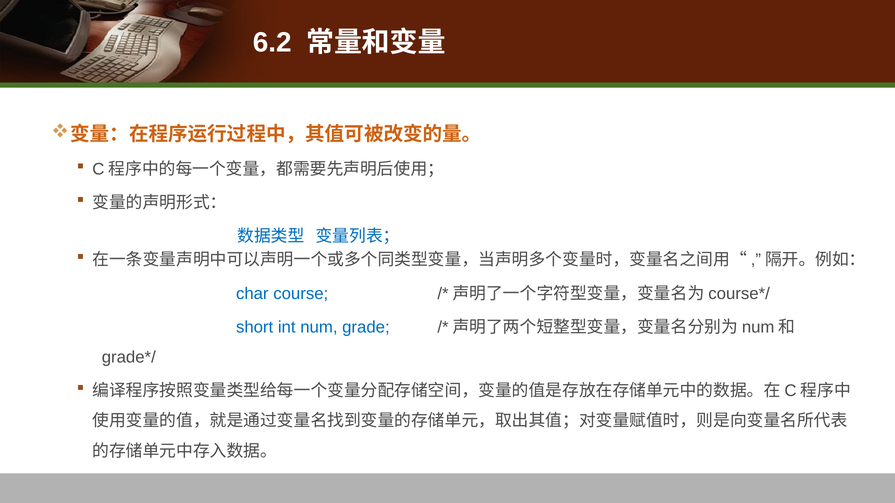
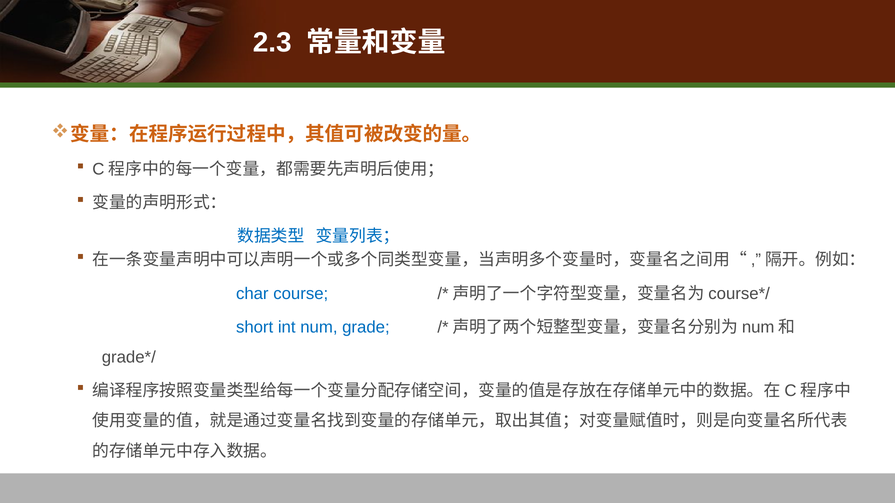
6.2: 6.2 -> 2.3 (272, 43)
